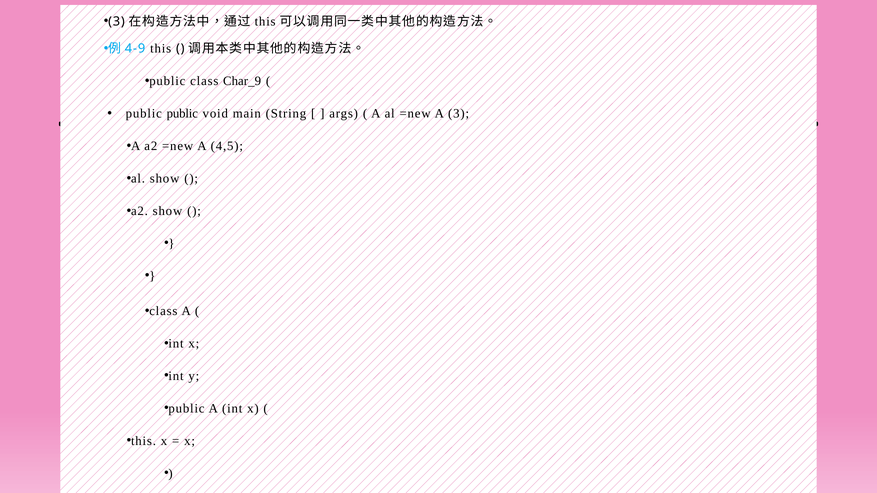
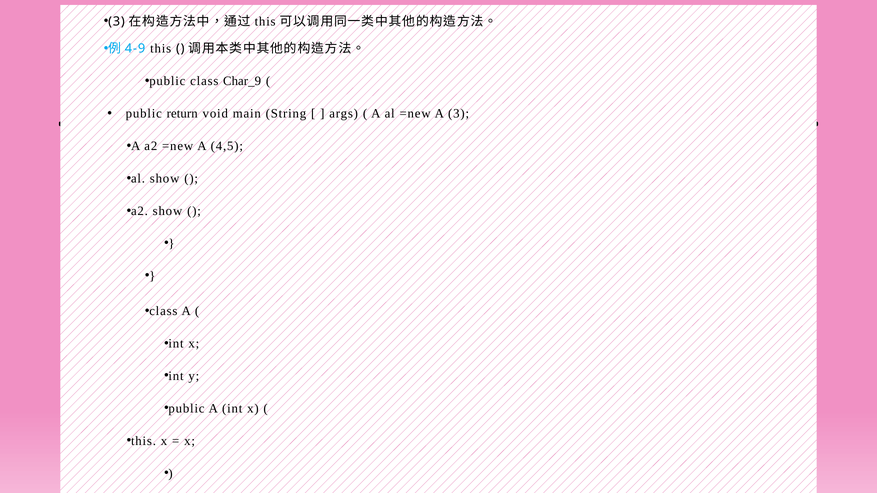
public public: public -> return (182, 114)
